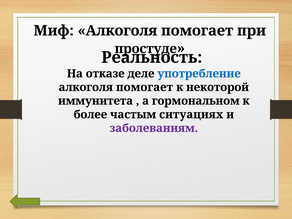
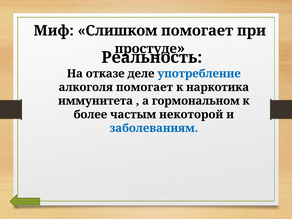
Миф Алкоголя: Алкоголя -> Слишком (118, 31)
некоторой: некоторой -> наркотика (218, 87)
ситуациях: ситуациях -> некоторой (191, 115)
заболеваниям colour: purple -> blue (154, 128)
